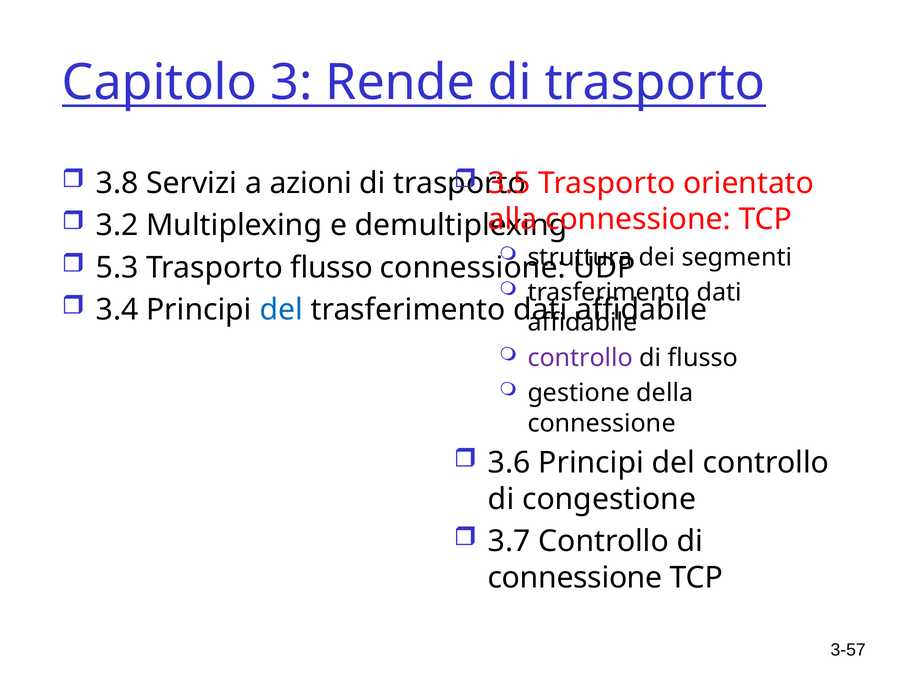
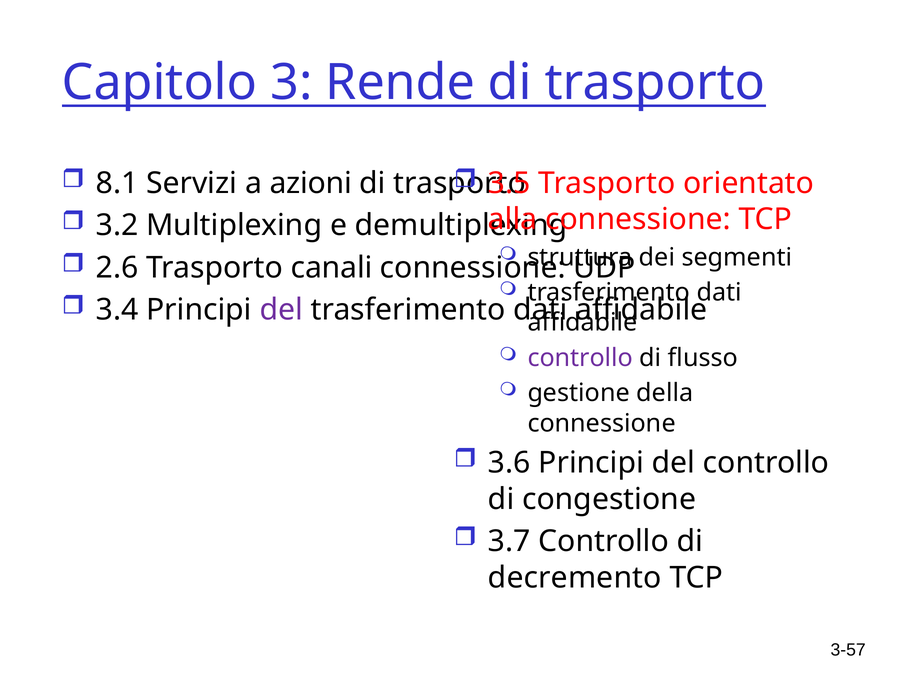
3.8: 3.8 -> 8.1 (117, 183)
5.3: 5.3 -> 2.6 (117, 268)
Trasporto flusso: flusso -> canali (332, 268)
del colour: blue -> purple (281, 310)
connessione: connessione -> decremento (575, 577)
